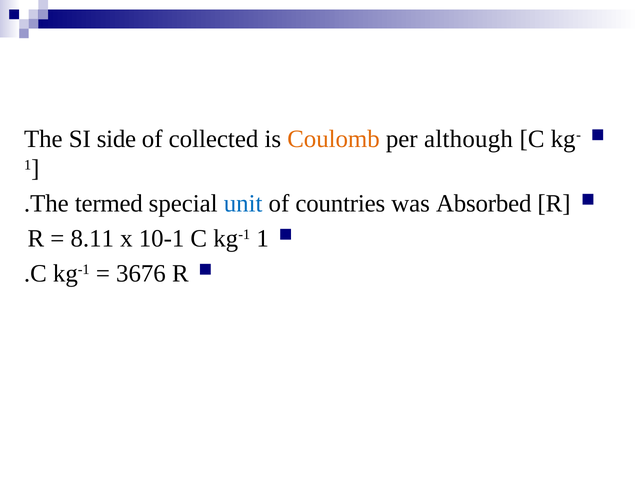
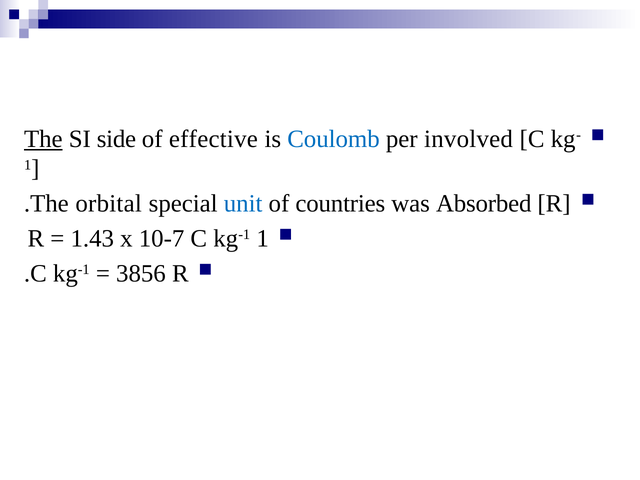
The underline: none -> present (43, 139)
collected: collected -> effective (213, 139)
Coulomb colour: orange -> blue (334, 139)
although: although -> involved (469, 139)
termed: termed -> orbital (109, 204)
8.11: 8.11 -> 1.43 (92, 239)
10-1: 10-1 -> 10-7 (162, 239)
3676: 3676 -> 3856 (141, 273)
